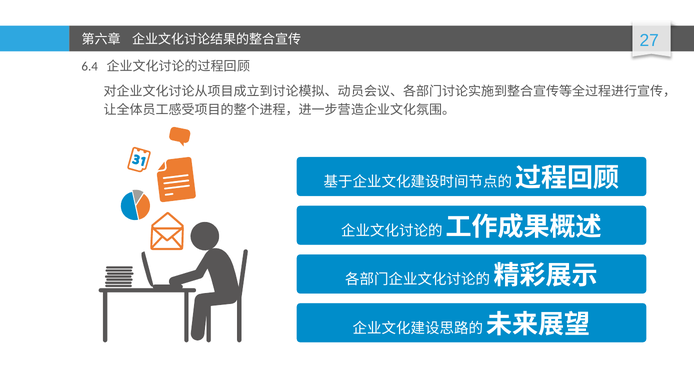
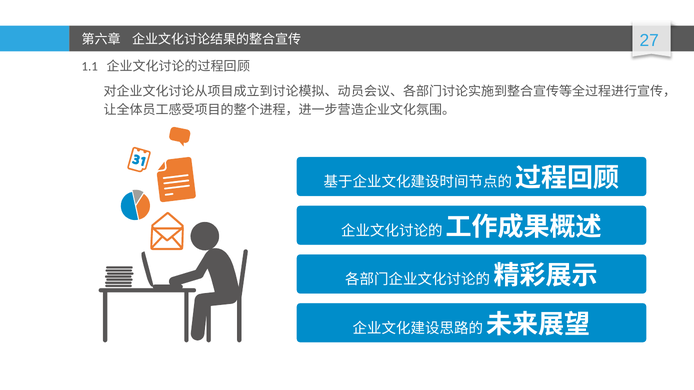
6.4: 6.4 -> 1.1 (90, 66)
